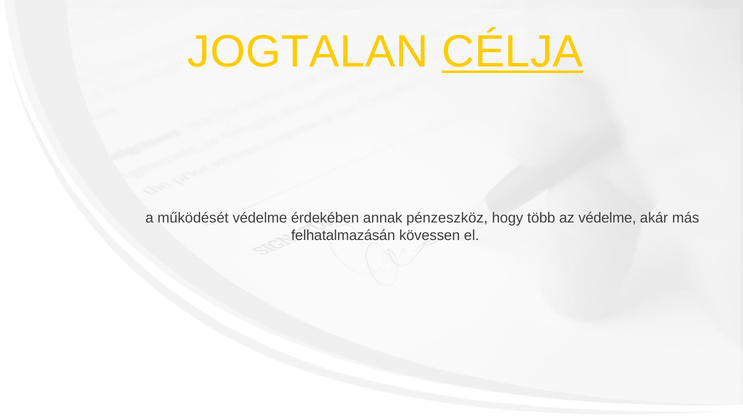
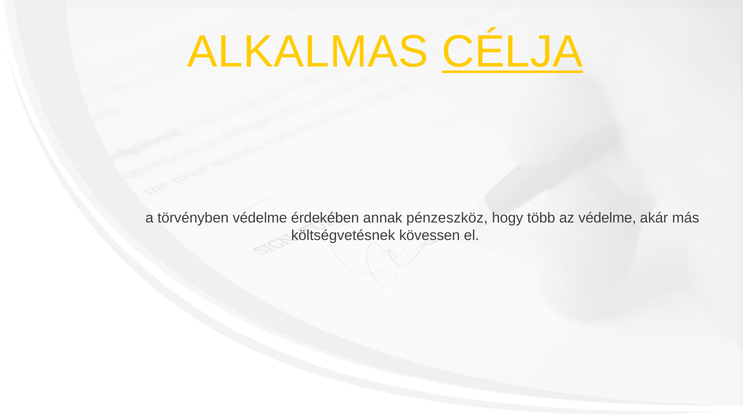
JOGTALAN: JOGTALAN -> ALKALMAS (308, 52)
működését: működését -> törvényben (193, 218)
felhatalmazásán: felhatalmazásán -> költségvetésnek (343, 236)
